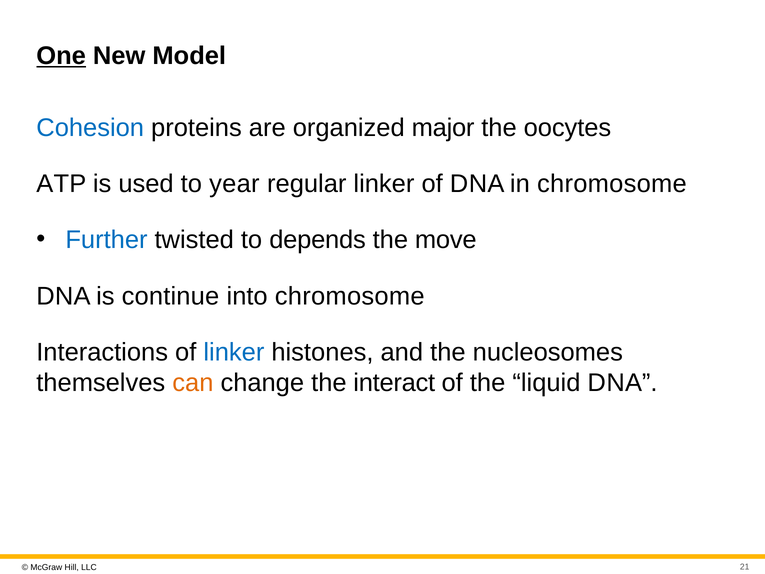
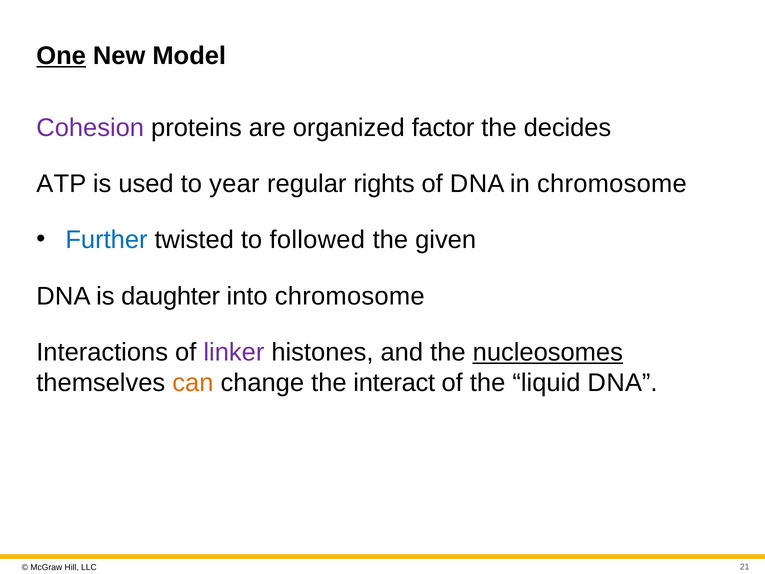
Cohesion colour: blue -> purple (90, 128)
major: major -> factor (443, 128)
oocytes: oocytes -> decides (567, 128)
regular linker: linker -> rights (384, 184)
depends: depends -> followed (317, 240)
move: move -> given (446, 240)
continue: continue -> daughter (171, 296)
linker colour: blue -> purple (234, 352)
nucleosomes underline: none -> present (548, 352)
